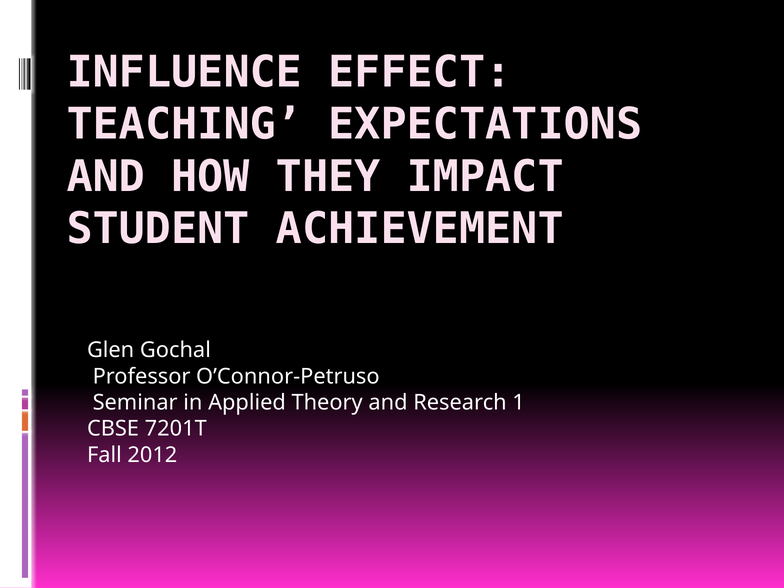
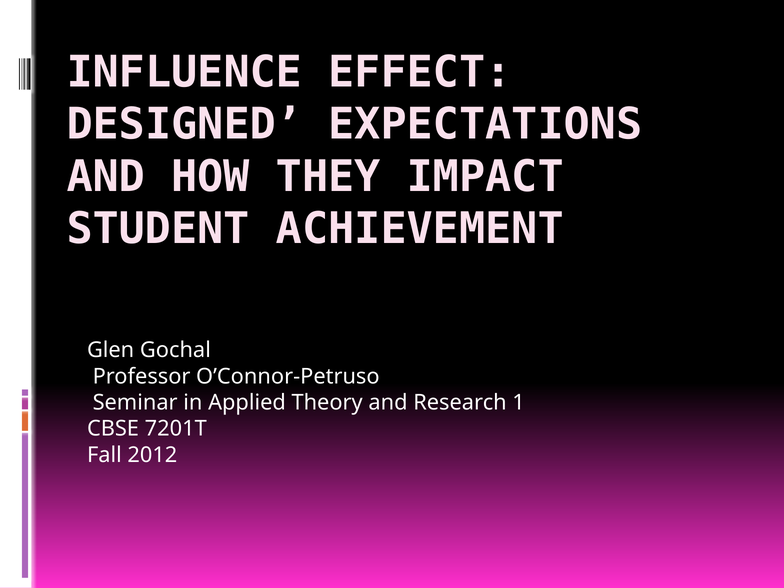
TEACHING: TEACHING -> DESIGNED (184, 124)
